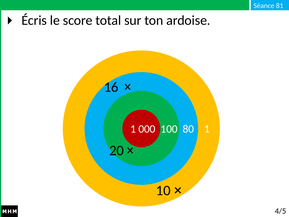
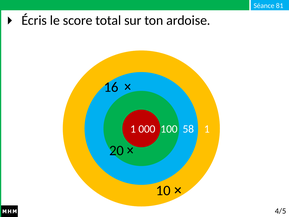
80: 80 -> 58 (188, 129)
